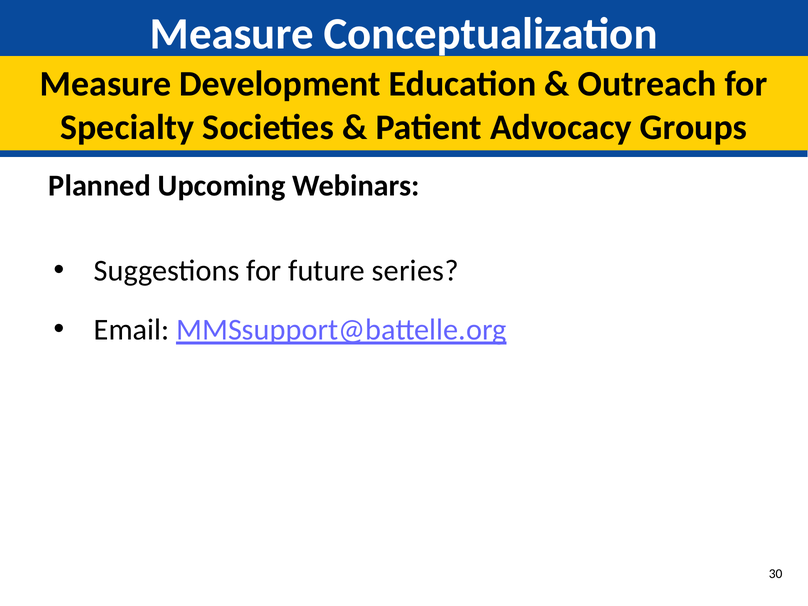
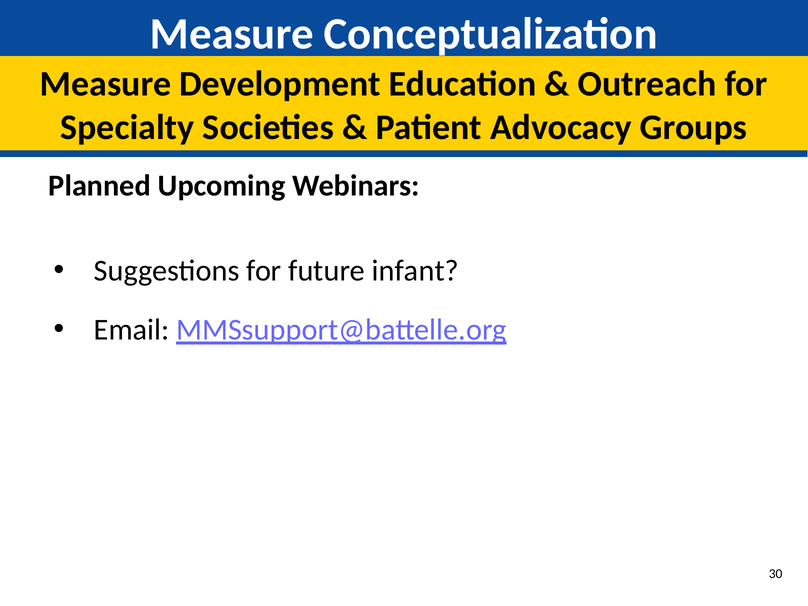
series: series -> infant (415, 271)
